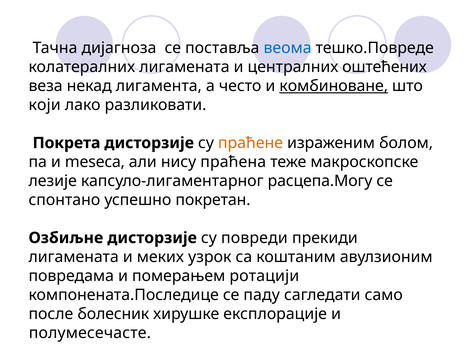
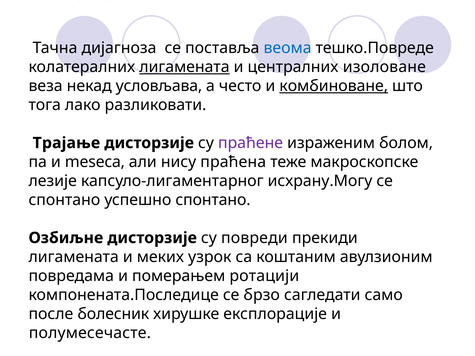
лигамената underline: none -> present (184, 67)
оштећених: оштећених -> изоловане (384, 67)
лигамента: лигамента -> условљава (159, 86)
који: који -> тога (45, 105)
Покрета: Покрета -> Трајање (66, 143)
праћене colour: orange -> purple (251, 143)
расцепа.Могу: расцепа.Могу -> исхрану.Могу (320, 181)
успешно покретан: покретан -> спонтано (213, 200)
паду: паду -> брзо (262, 295)
